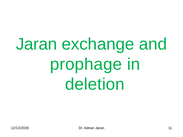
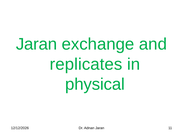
prophage: prophage -> replicates (86, 64)
deletion: deletion -> physical (95, 84)
